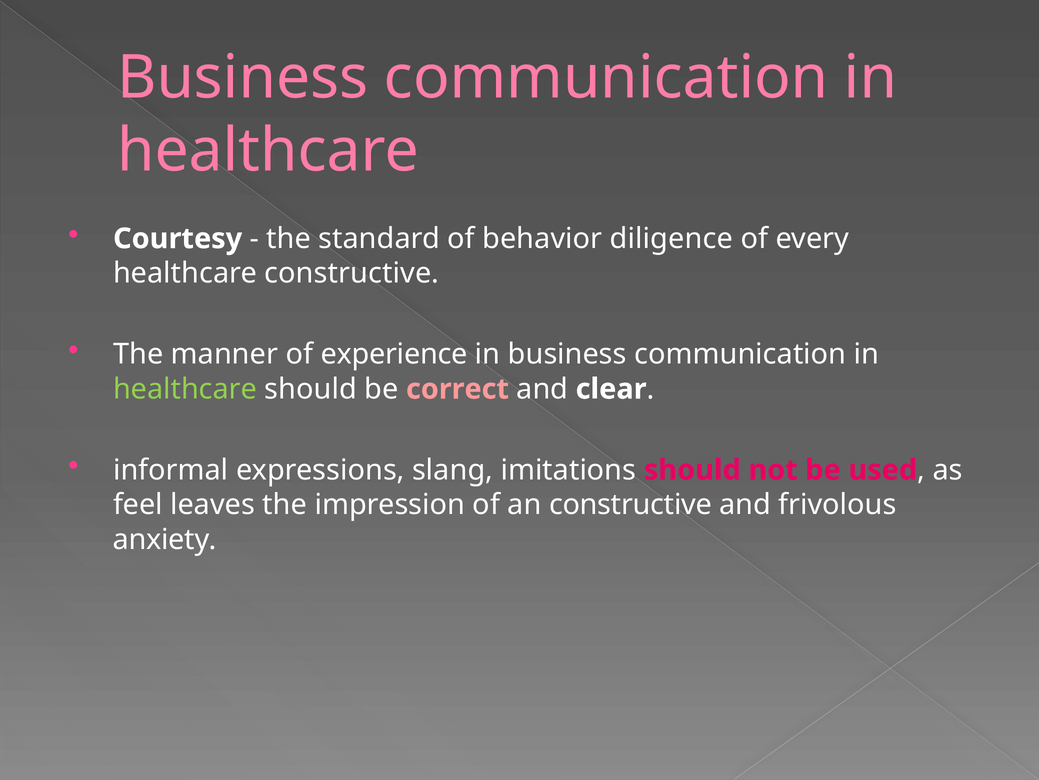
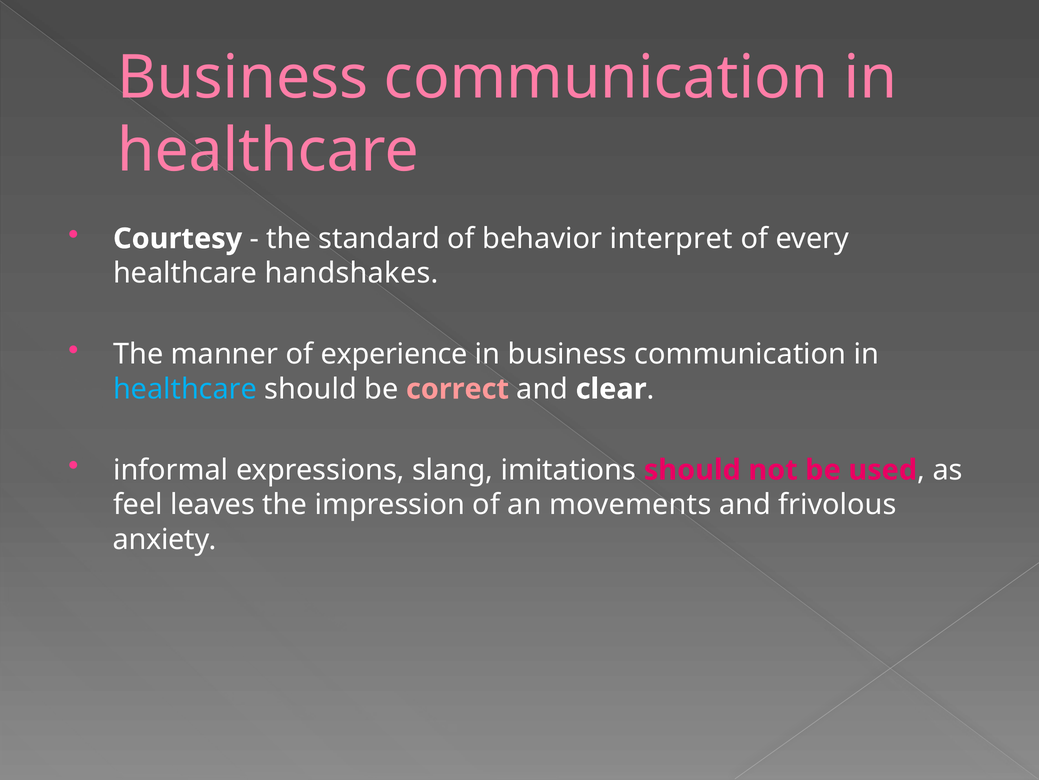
diligence: diligence -> interpret (671, 238)
healthcare constructive: constructive -> handshakes (352, 273)
healthcare colour: light green -> light blue (185, 389)
an constructive: constructive -> movements (630, 504)
